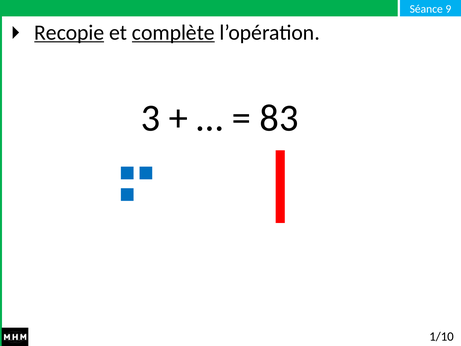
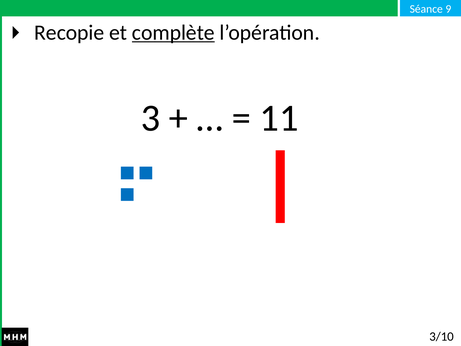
Recopie underline: present -> none (69, 32)
83: 83 -> 11 (279, 118)
1/10: 1/10 -> 3/10 (442, 336)
